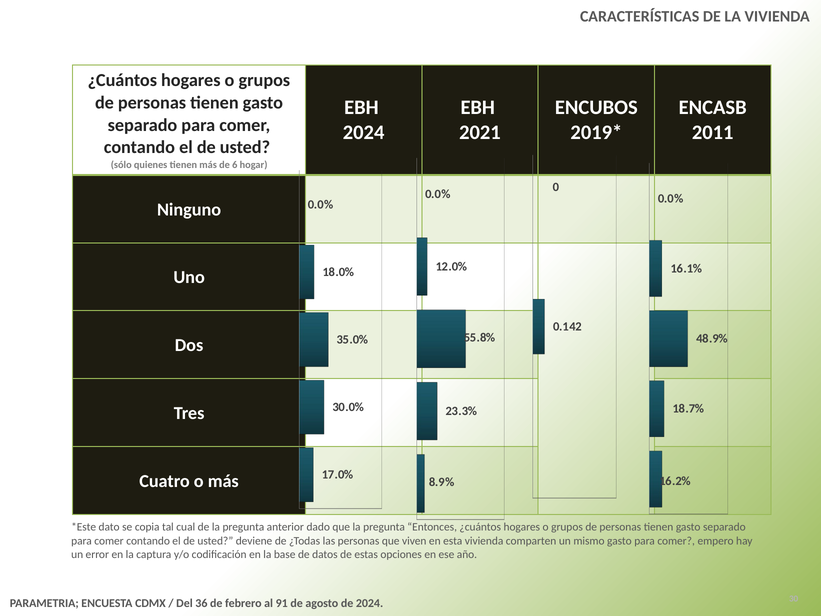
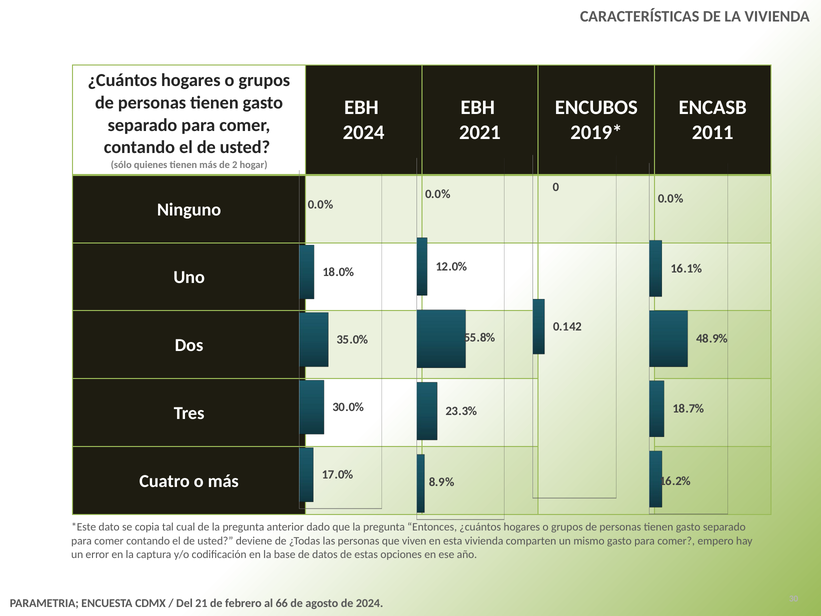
6: 6 -> 2 (235, 165)
36: 36 -> 21 (201, 603)
91: 91 -> 66 (282, 603)
